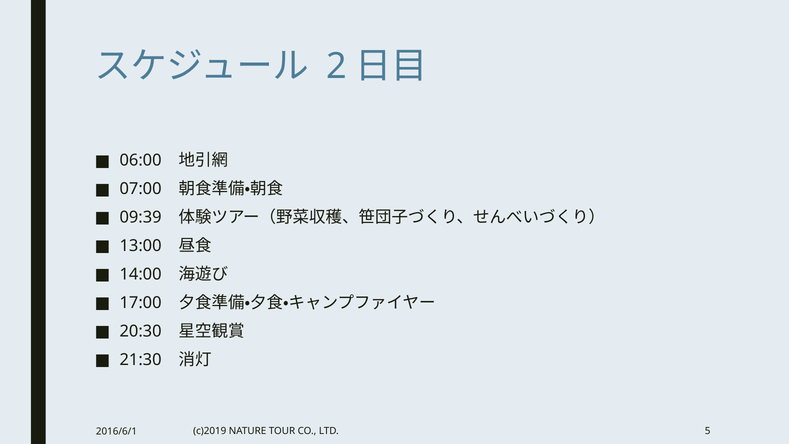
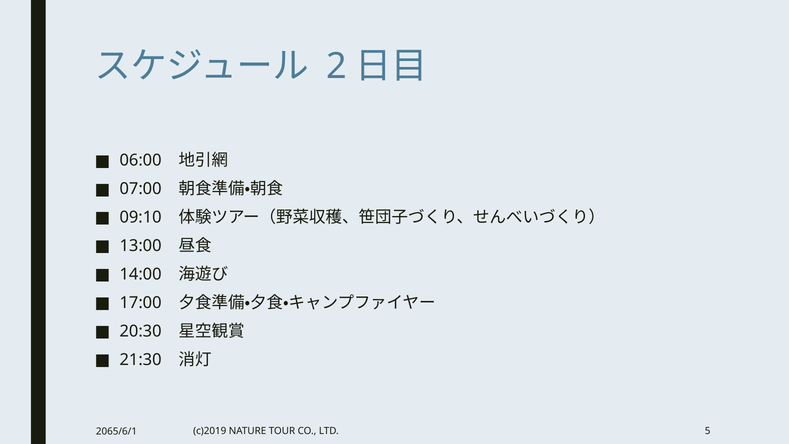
09:39: 09:39 -> 09:10 (141, 217)
2016/6/1: 2016/6/1 -> 2065/6/1 (116, 431)
